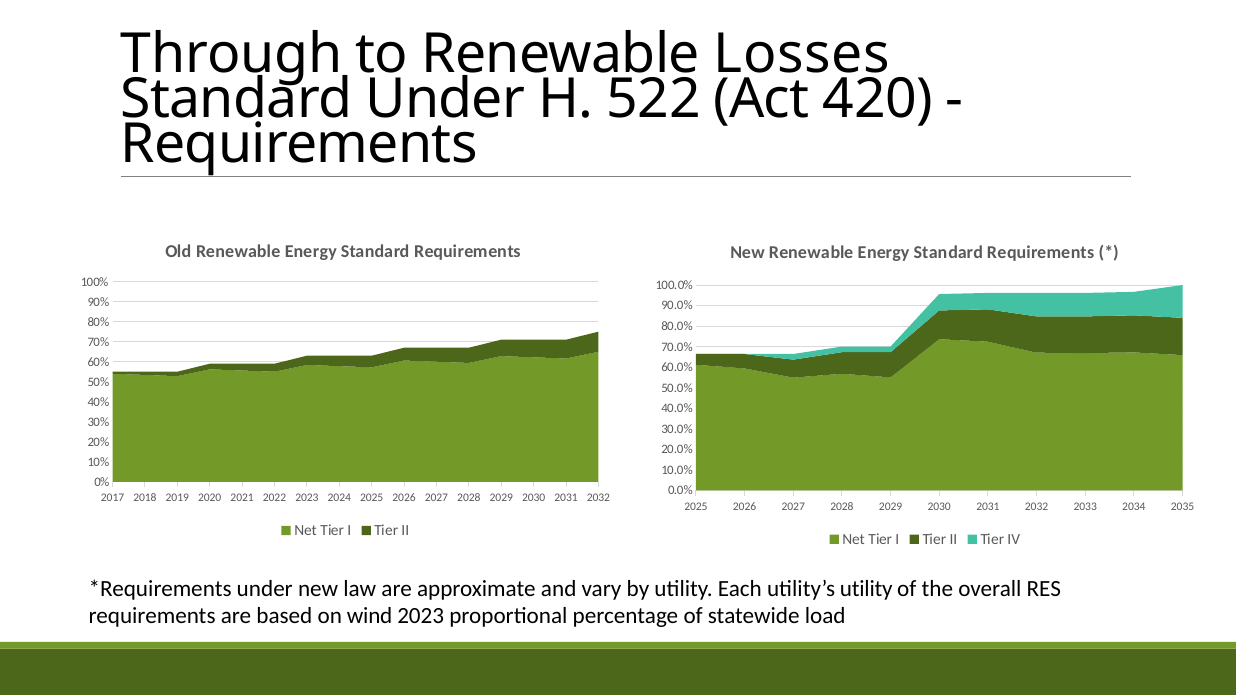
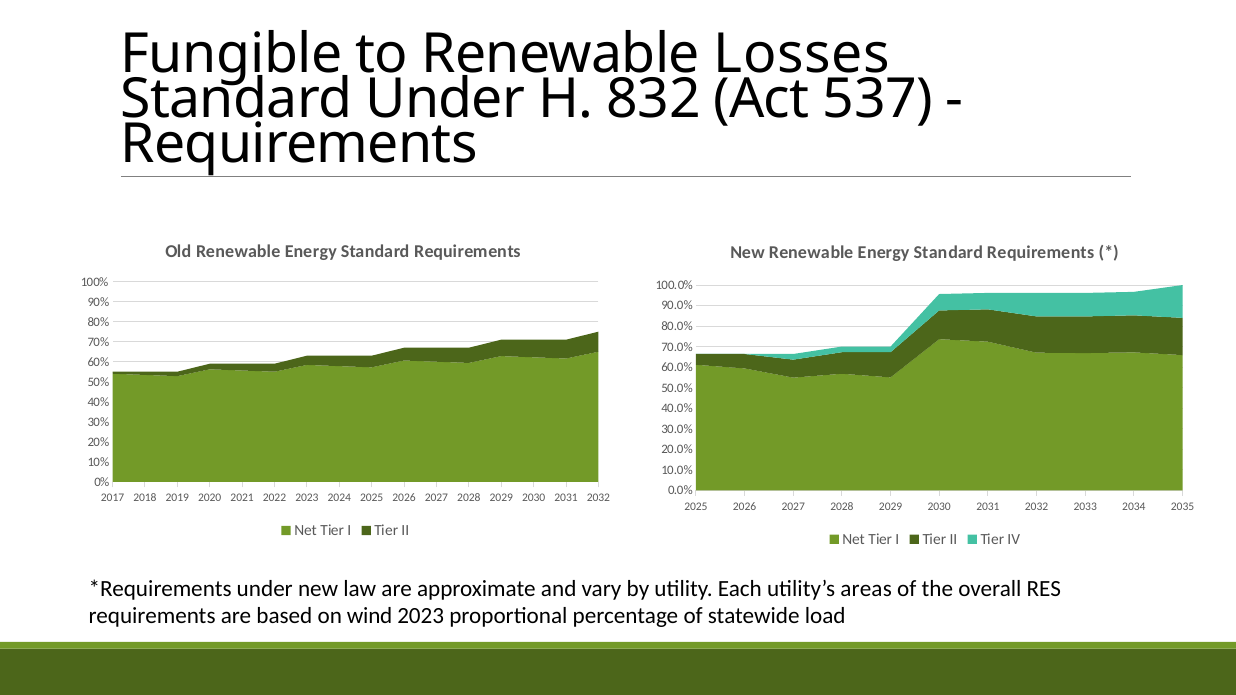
Through: Through -> Fungible (232, 54)
522: 522 -> 832 (654, 99)
420: 420 -> 537 (878, 99)
utility’s utility: utility -> areas (866, 589)
